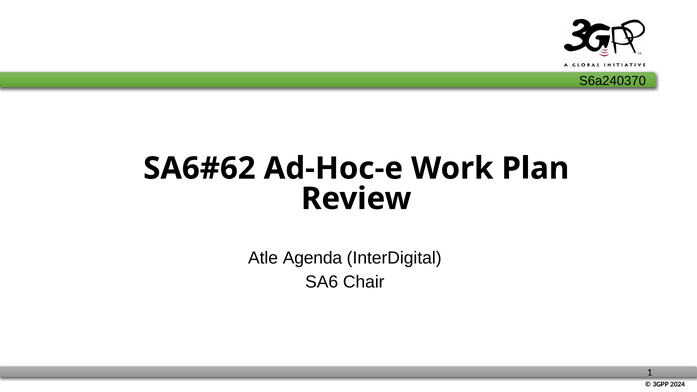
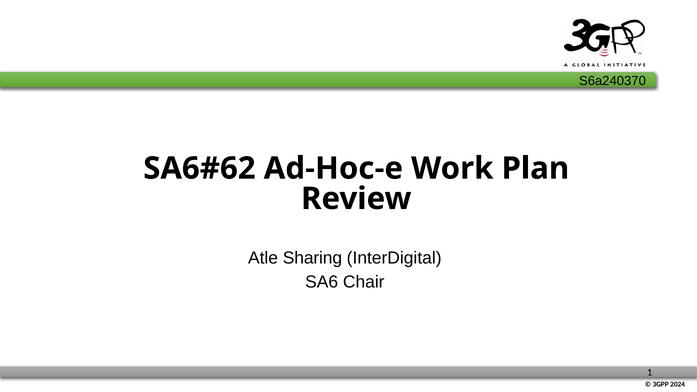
Agenda: Agenda -> Sharing (312, 258)
